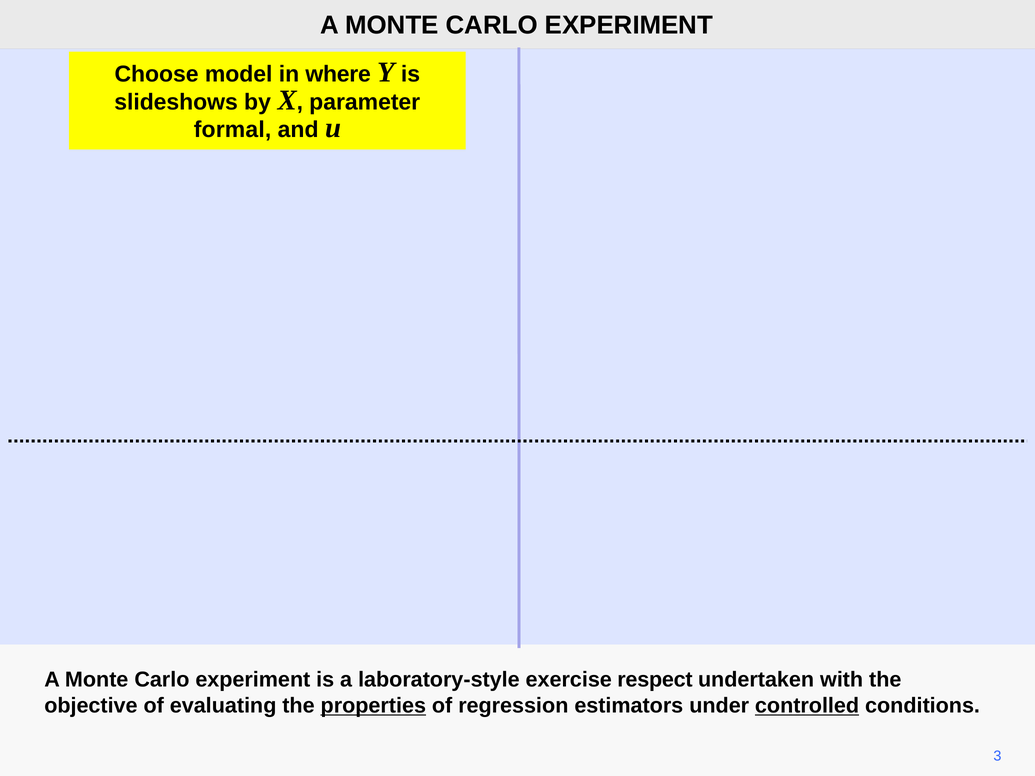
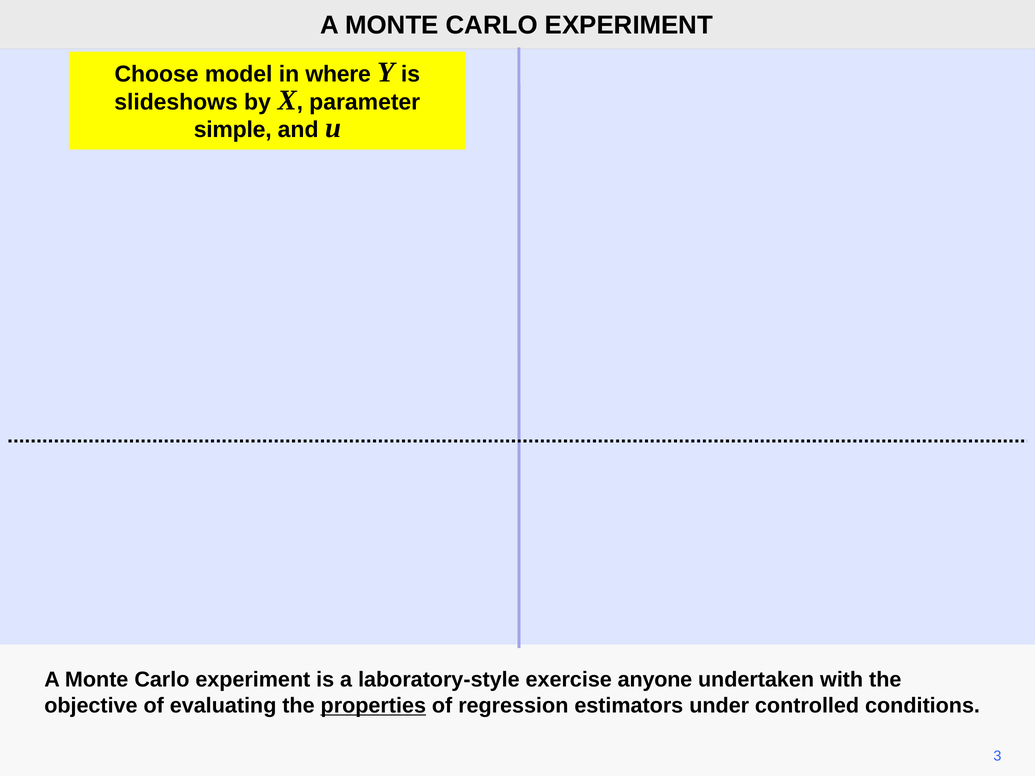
formal: formal -> simple (233, 130)
respect: respect -> anyone (655, 680)
controlled underline: present -> none (807, 706)
